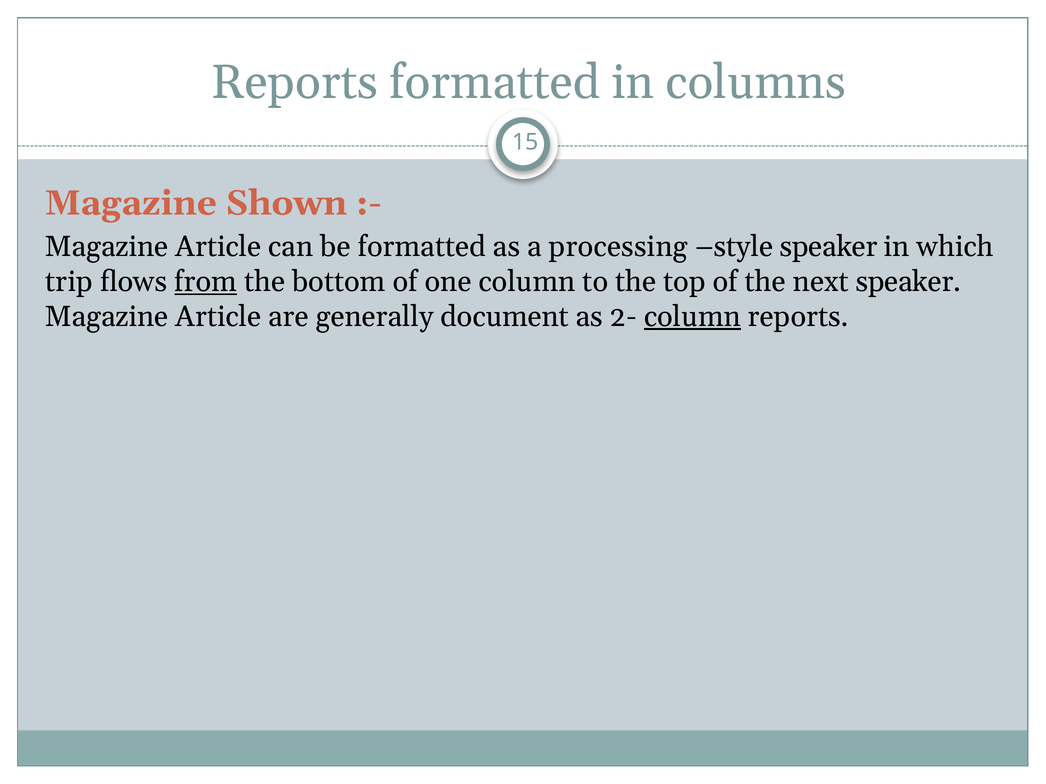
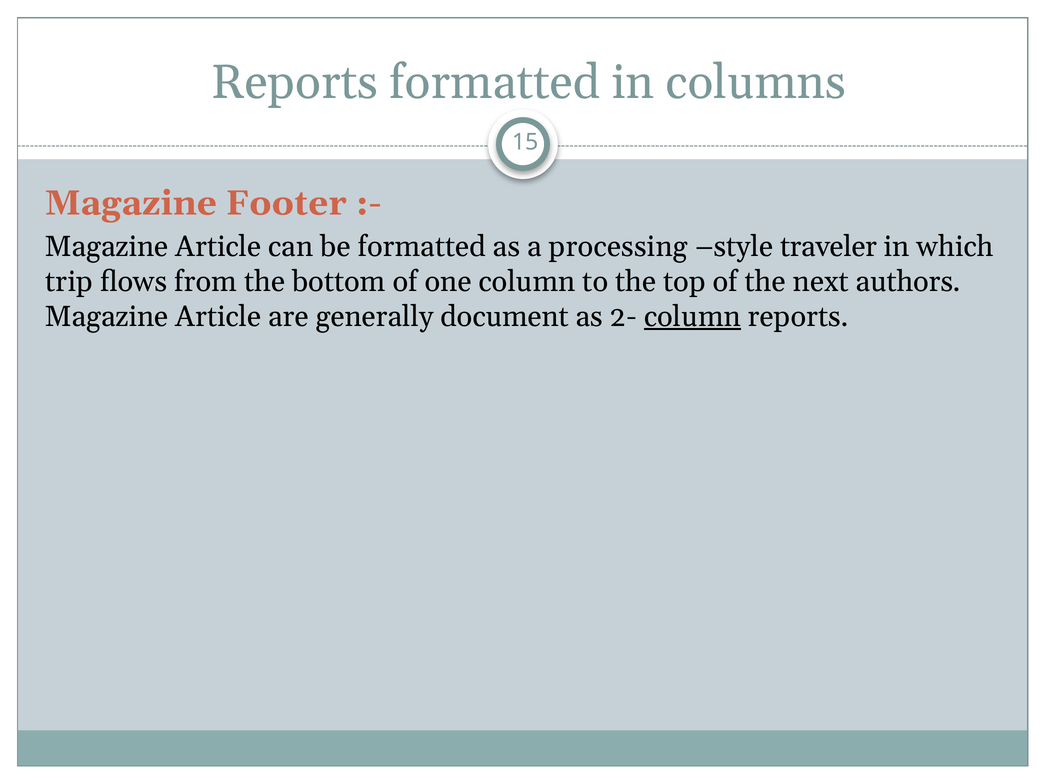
Shown: Shown -> Footer (286, 203)
style speaker: speaker -> traveler (829, 247)
from underline: present -> none (206, 282)
next speaker: speaker -> authors (908, 282)
